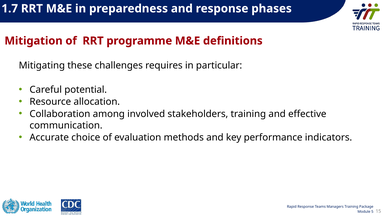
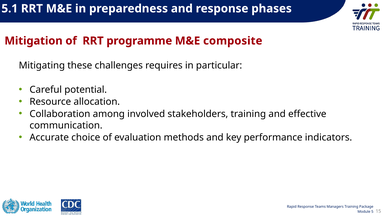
1.7: 1.7 -> 5.1 (10, 9)
definitions: definitions -> composite (233, 41)
